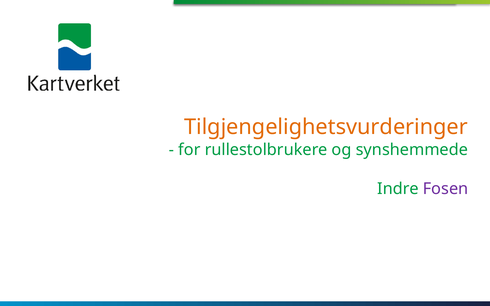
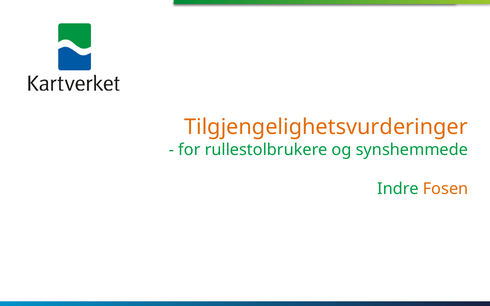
Fosen colour: purple -> orange (446, 189)
